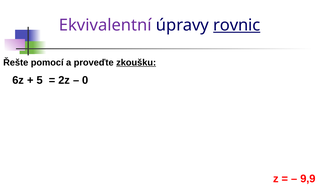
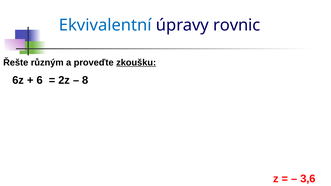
Ekvivalentní colour: purple -> blue (105, 25)
rovnic underline: present -> none (237, 25)
pomocí: pomocí -> různým (47, 63)
5: 5 -> 6 (40, 80)
0: 0 -> 8 (85, 80)
9,9: 9,9 -> 3,6 (308, 179)
